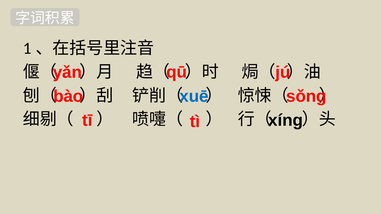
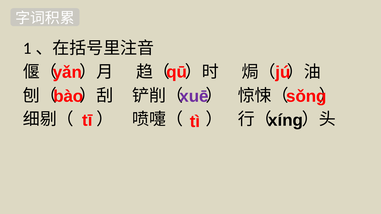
xuē colour: blue -> purple (194, 96)
